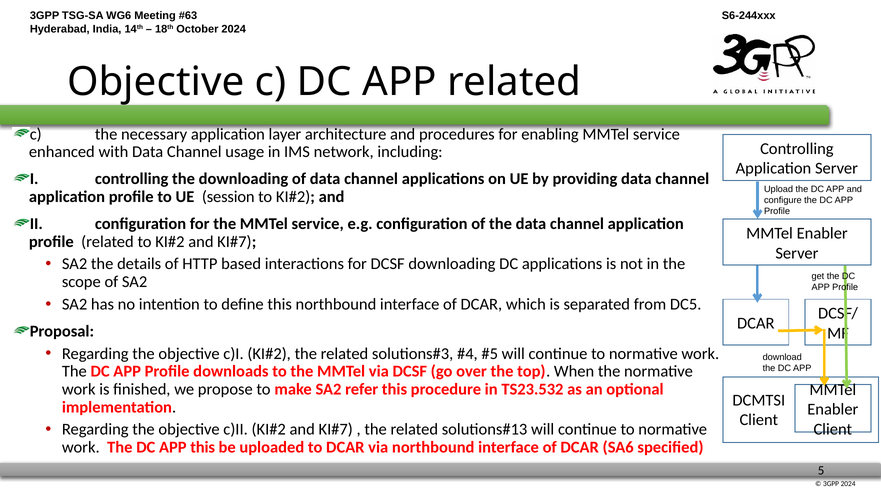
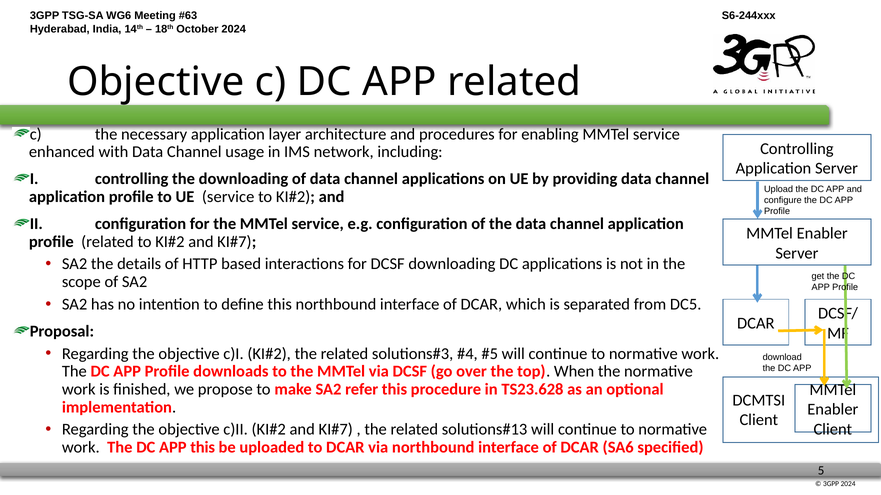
UE session: session -> service (228, 197)
TS23.532: TS23.532 -> TS23.628 (532, 390)
